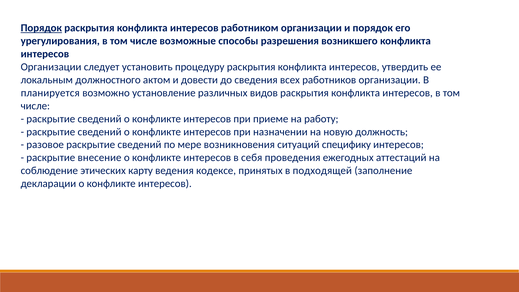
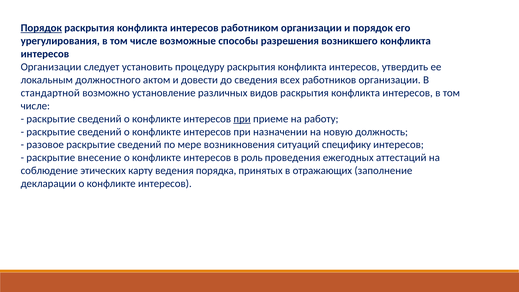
планируется: планируется -> стандартной (50, 93)
при underline: none -> present (242, 119)
себя: себя -> роль (252, 158)
кодексе: кодексе -> порядка (216, 171)
подходящей: подходящей -> отражающих (322, 171)
